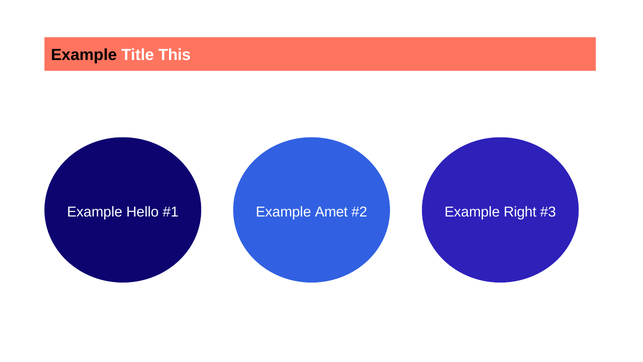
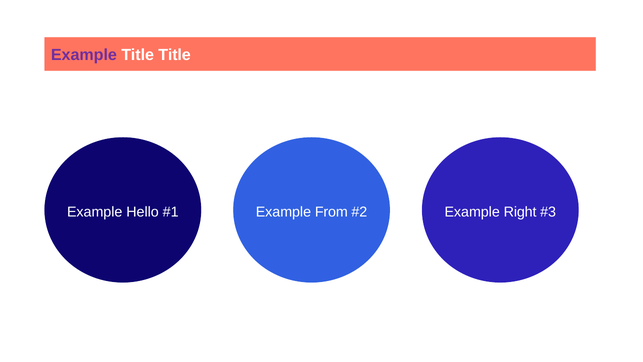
Example colour: black -> purple (84, 55)
Title This: This -> Title (175, 55)
Amet: Amet -> From (331, 212)
